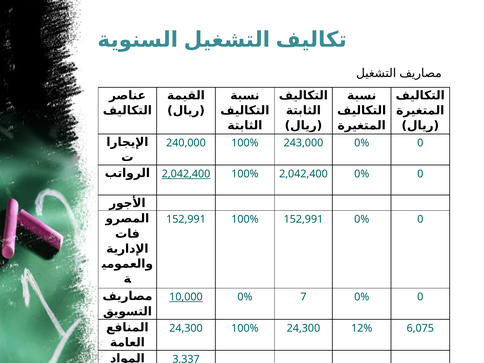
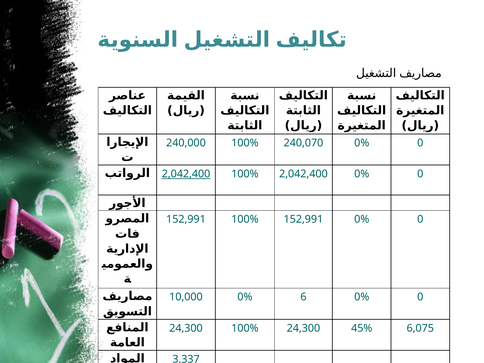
243,000: 243,000 -> 240,070 (303, 143)
10,000 underline: present -> none (186, 297)
7: 7 -> 6 (303, 297)
12%: 12% -> 45% (362, 328)
